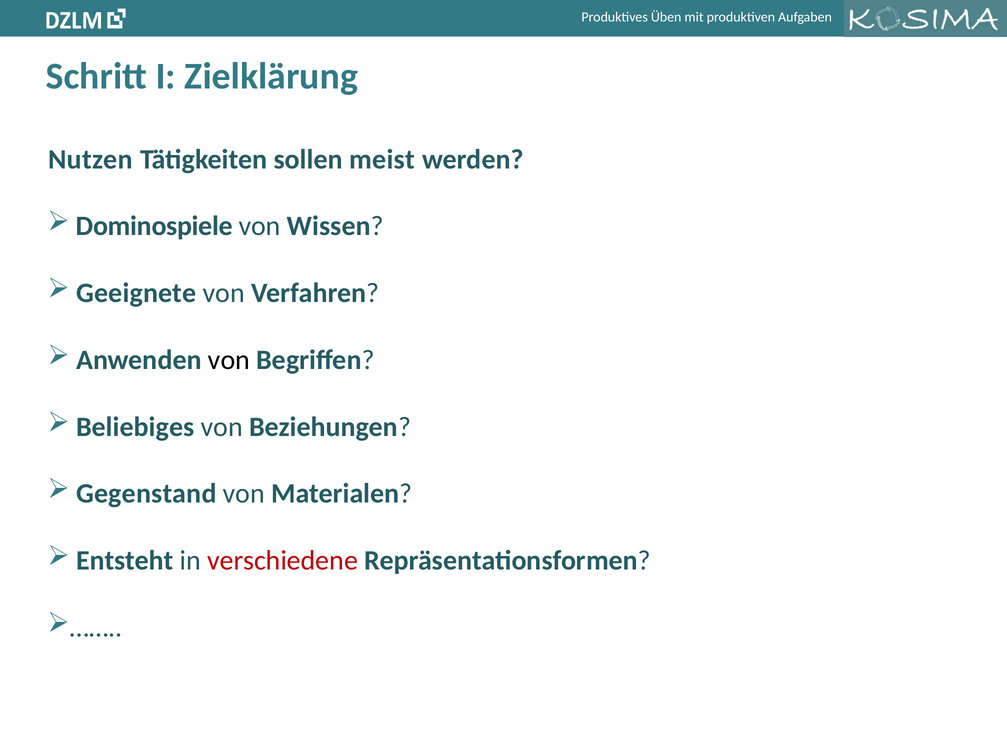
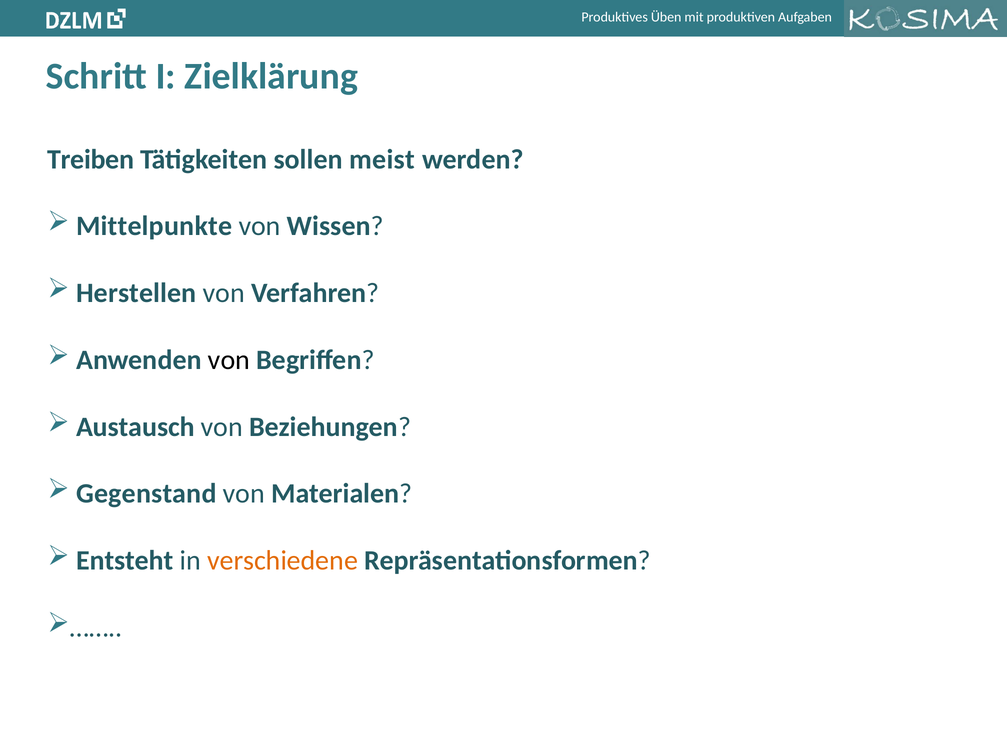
Nutzen: Nutzen -> Treiben (91, 159)
Dominospiele: Dominospiele -> Mittelpunkte (154, 226)
Geeignete: Geeignete -> Herstellen (136, 293)
Beliebiges: Beliebiges -> Austausch (135, 427)
verschiedene colour: red -> orange (283, 561)
